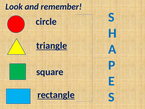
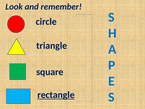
triangle underline: present -> none (52, 46)
